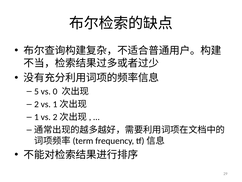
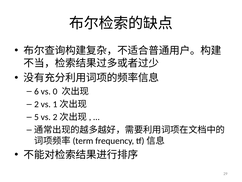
5: 5 -> 6 (36, 91)
1: 1 -> 5 (36, 117)
